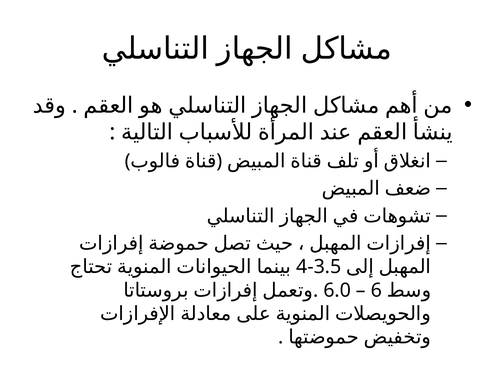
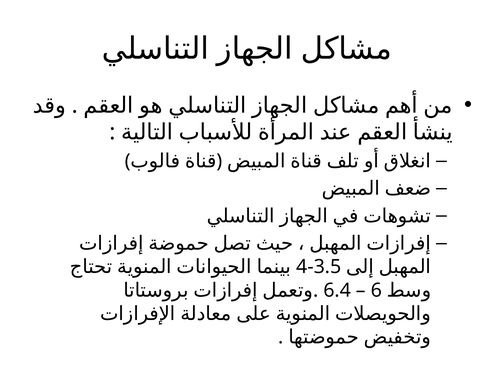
6.0: 6.0 -> 6.4 (337, 290)
